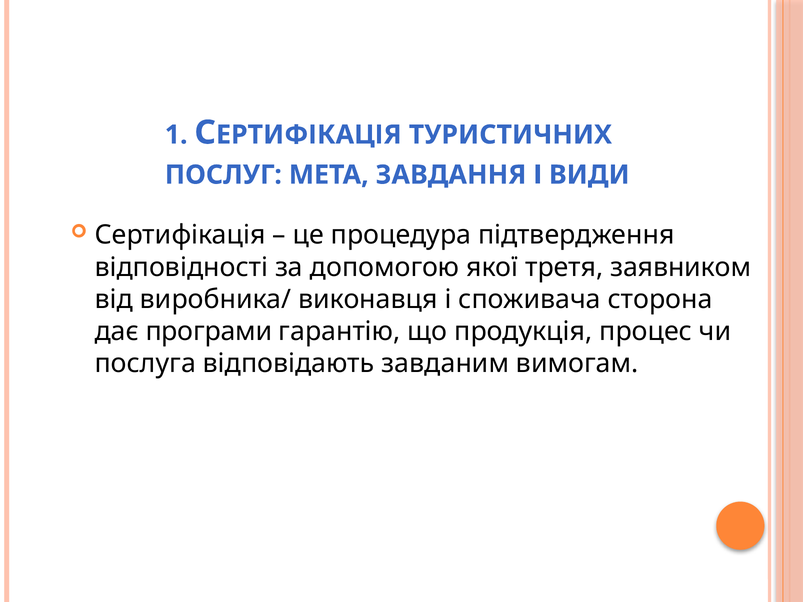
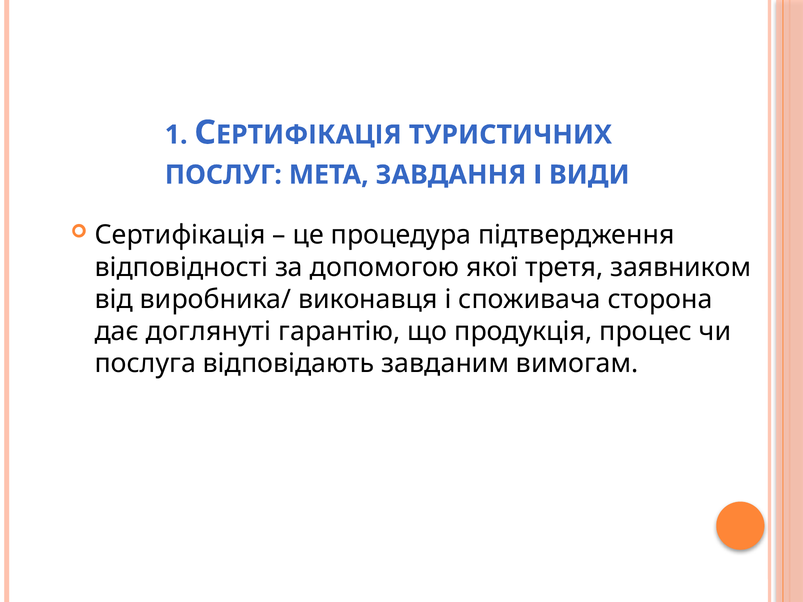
програми: програми -> доглянуті (209, 332)
